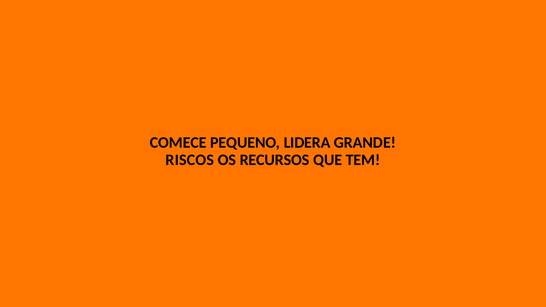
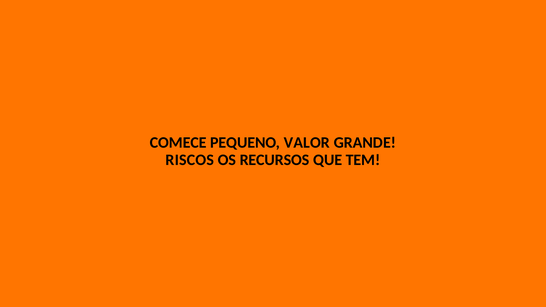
LIDERA: LIDERA -> VALOR (307, 143)
